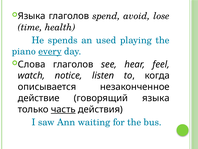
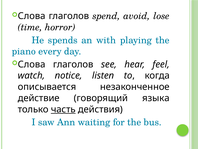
Языка: Языка -> Слова (32, 16)
health: health -> horror (60, 27)
used: used -> with (106, 40)
every underline: present -> none (50, 51)
